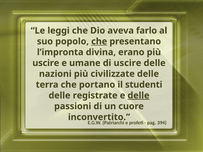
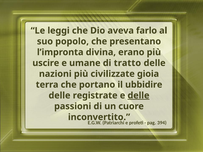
che underline: present -> none (99, 41)
di uscire: uscire -> tratto (127, 63)
civilizzate delle: delle -> gioia (148, 74)
studenti: studenti -> ubbidire (144, 85)
